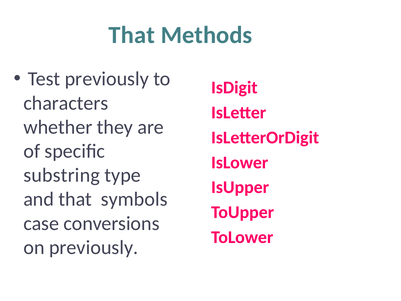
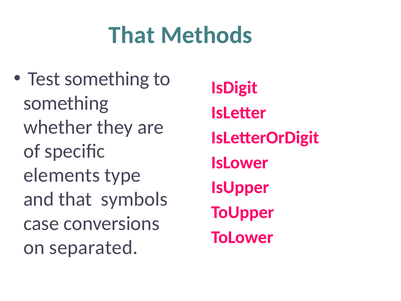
Test previously: previously -> something (107, 79)
characters: characters -> something (66, 103)
substring: substring -> elements (62, 175)
on previously: previously -> separated (94, 247)
